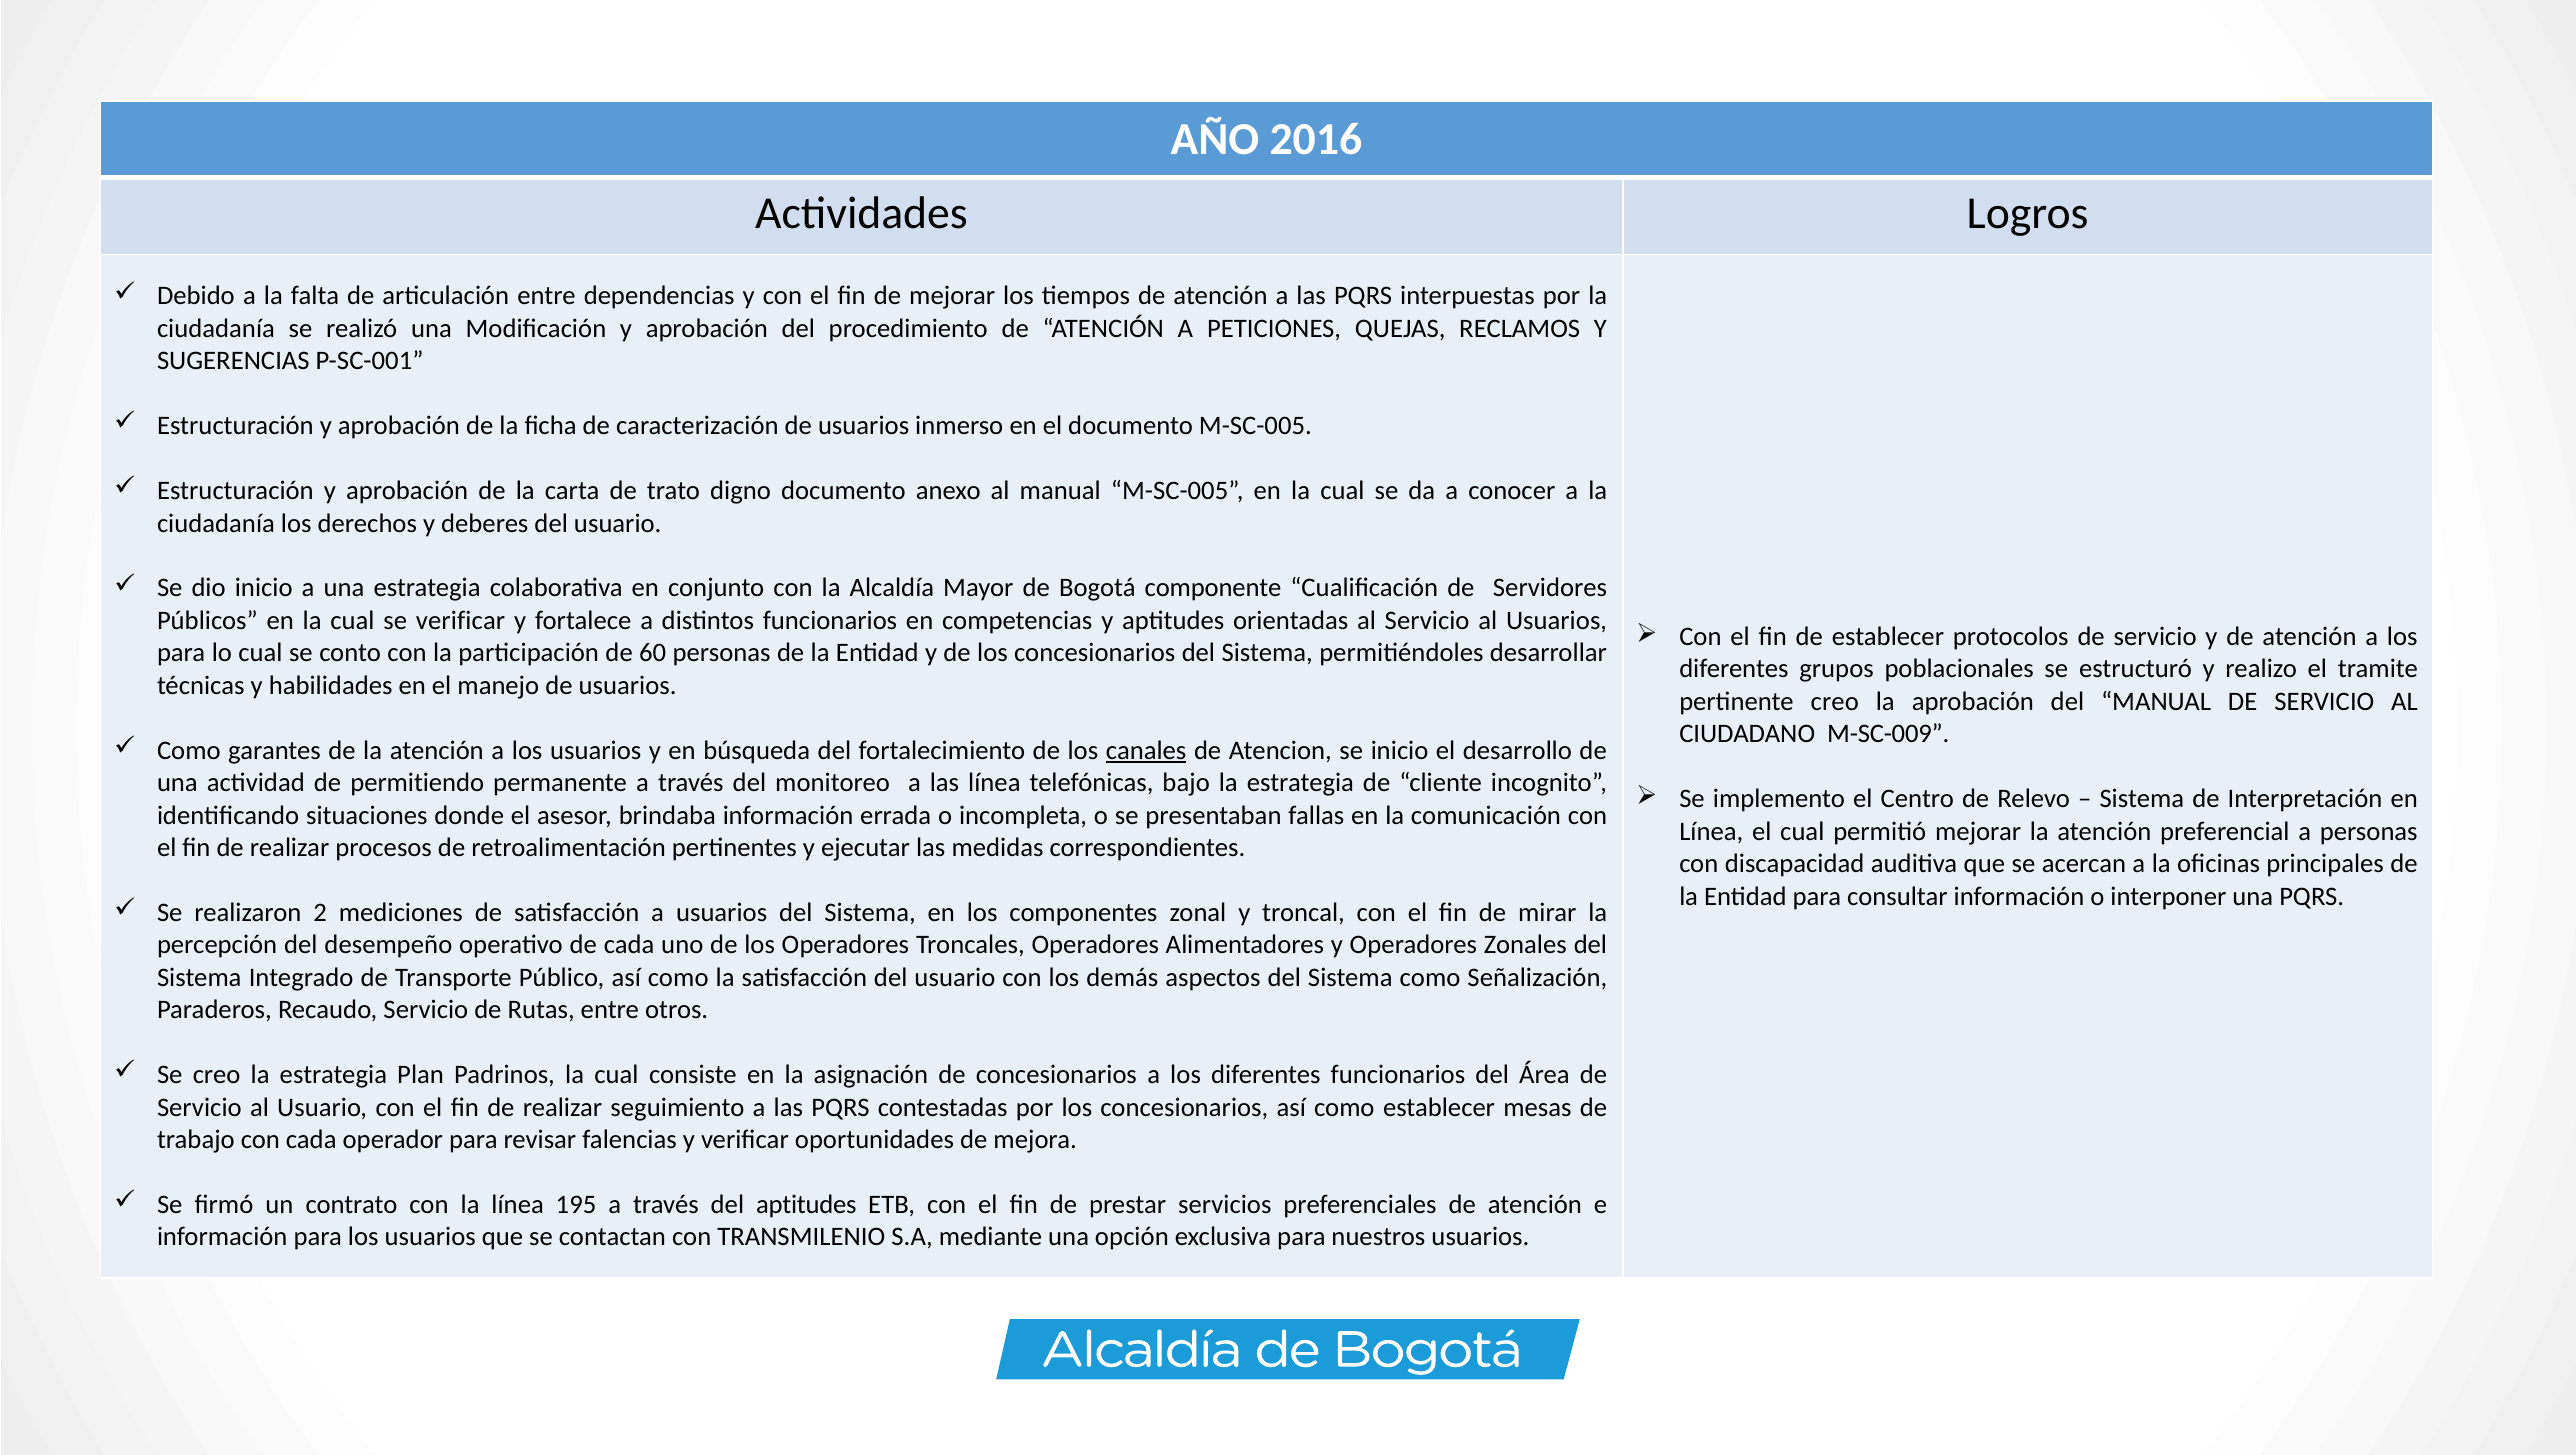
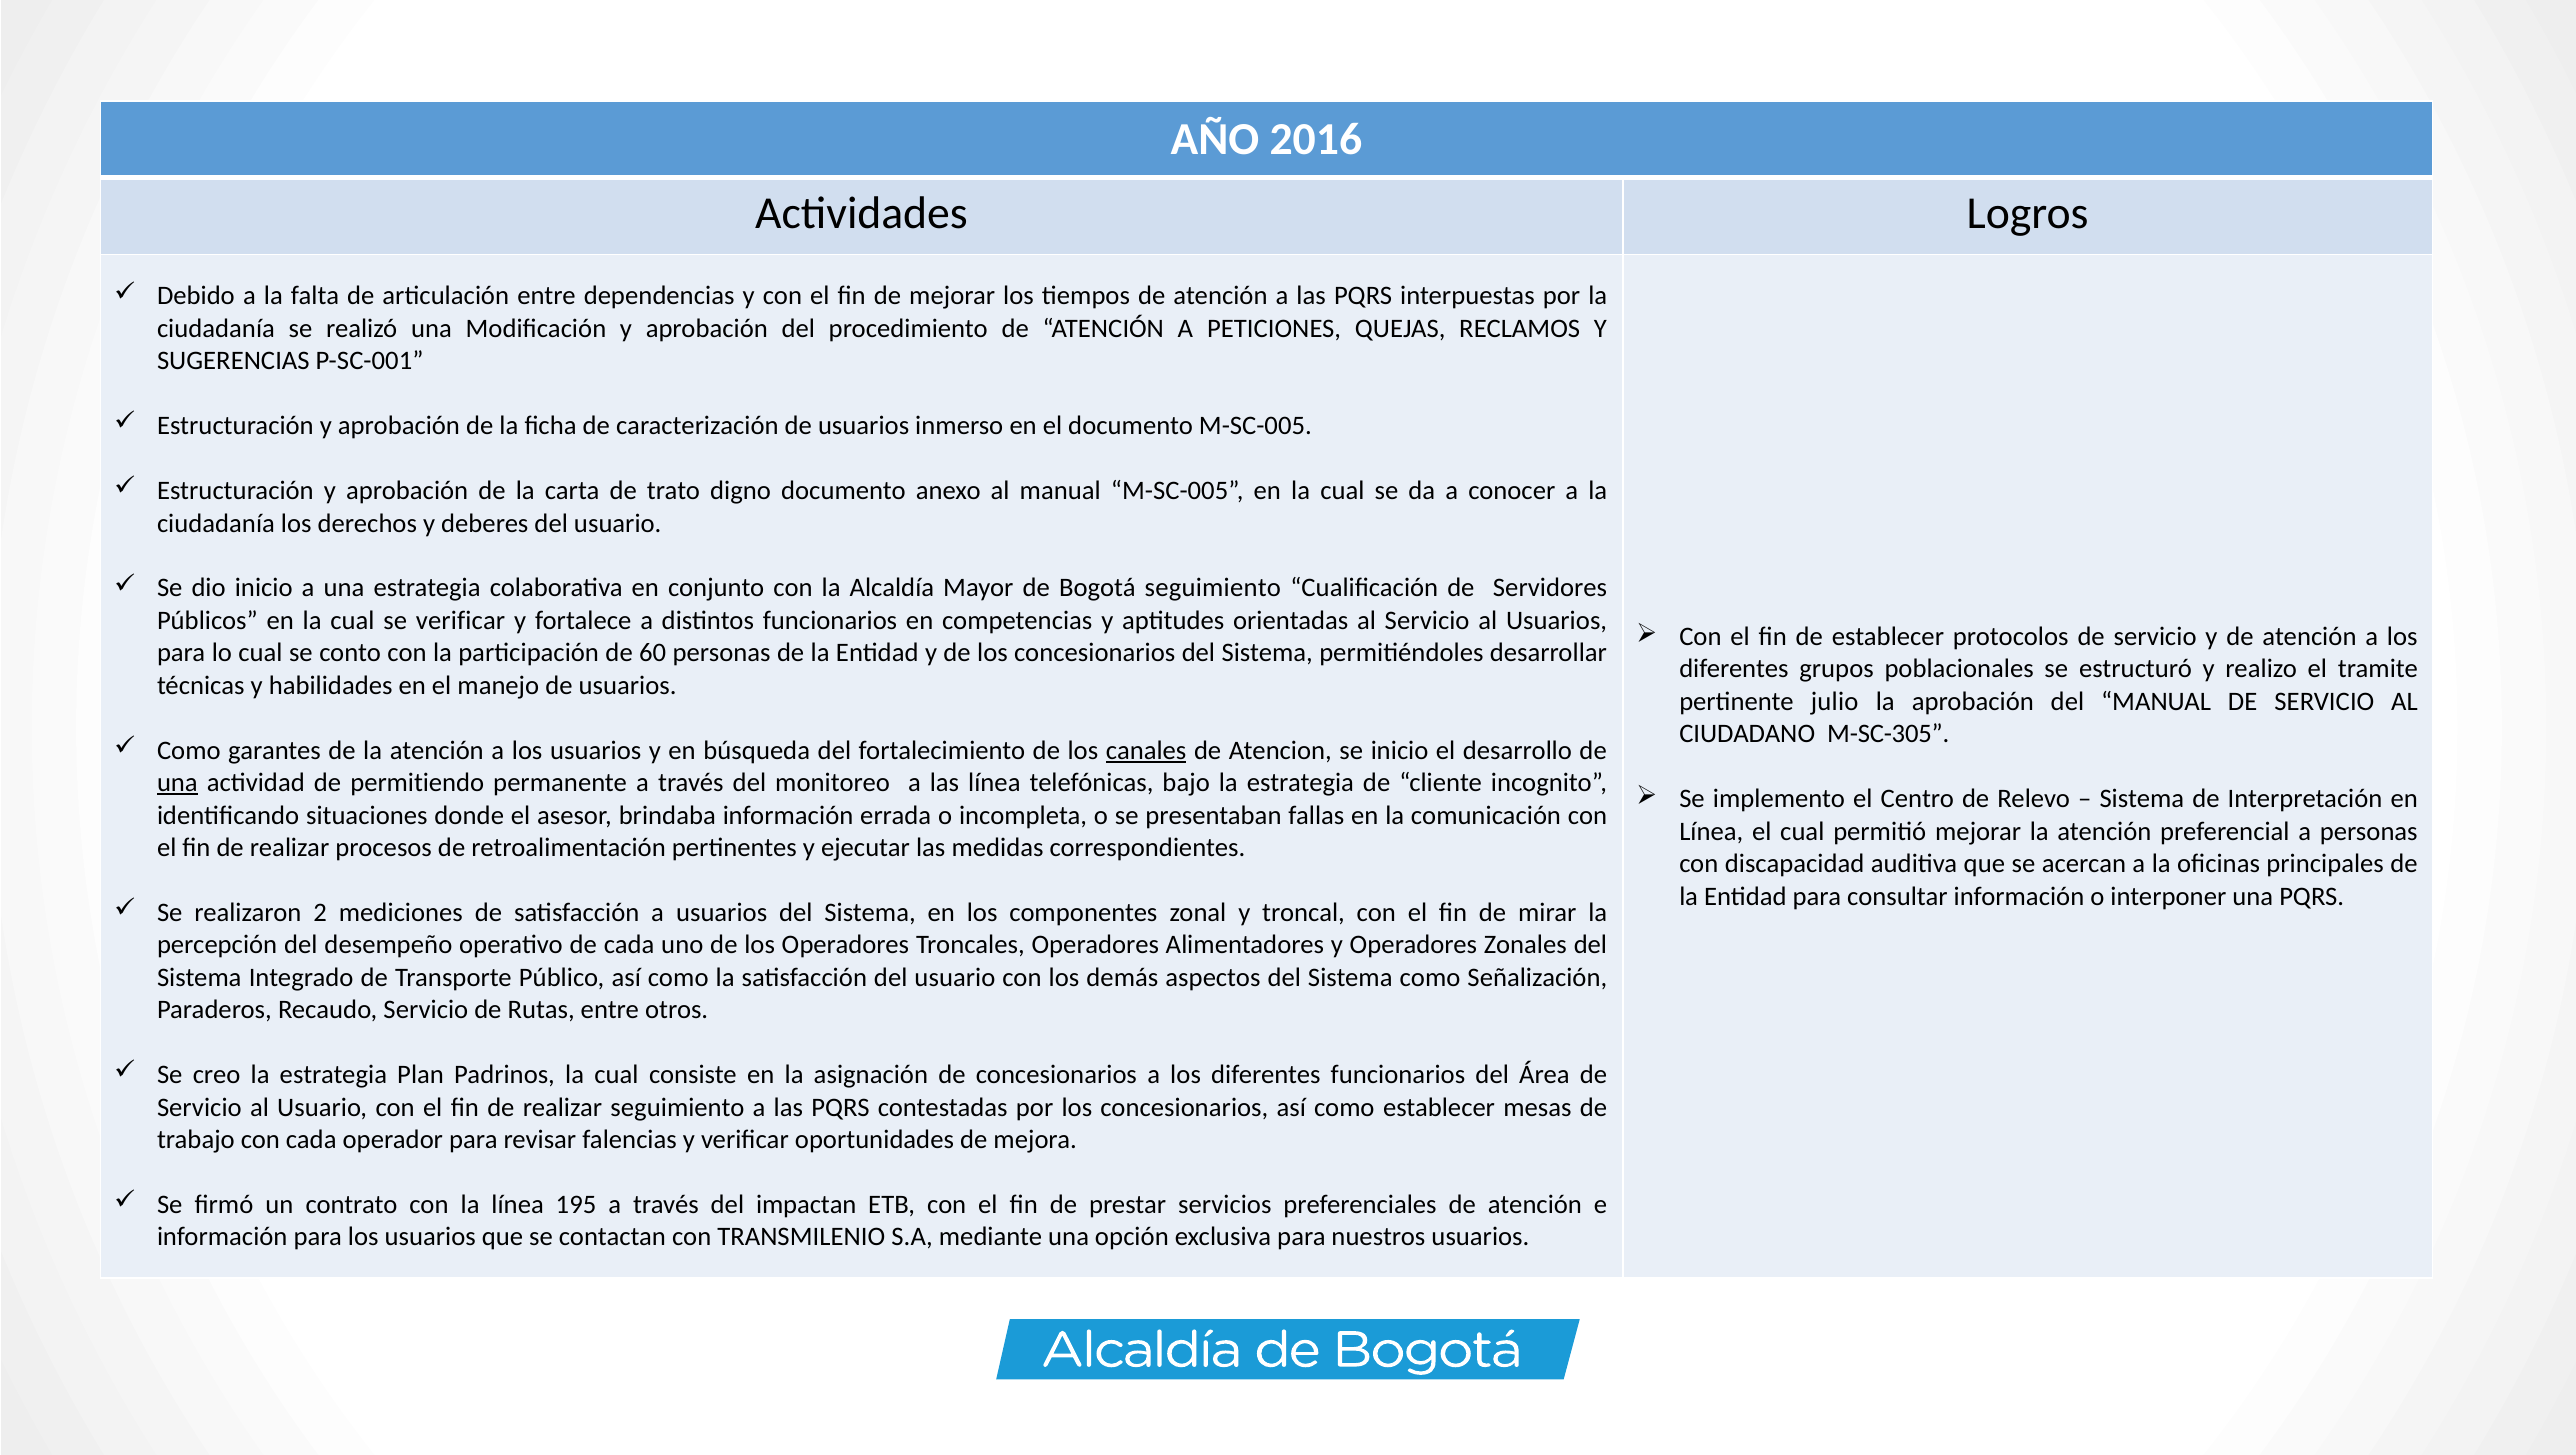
Bogotá componente: componente -> seguimiento (1213, 588)
pertinente creo: creo -> julio (1835, 702)
M-SC-009: M-SC-009 -> M-SC-305 (1888, 734)
una underline: none -> present (177, 783)
del aptitudes: aptitudes -> impactan (806, 1204)
